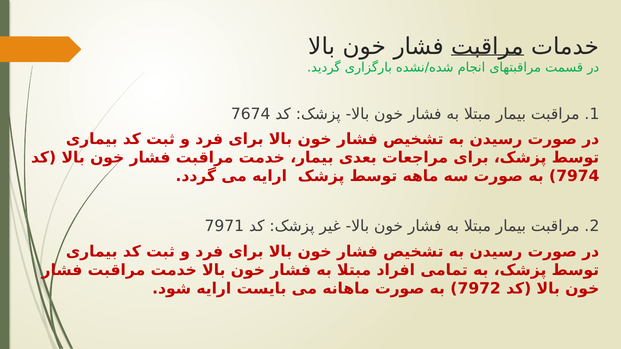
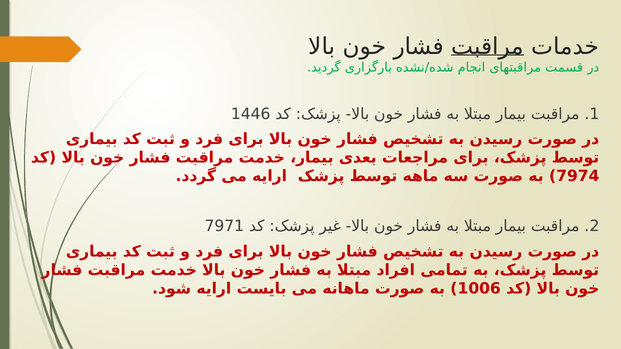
7674: 7674 -> 1446 (251, 114)
7972: 7972 -> 1006 (479, 289)
